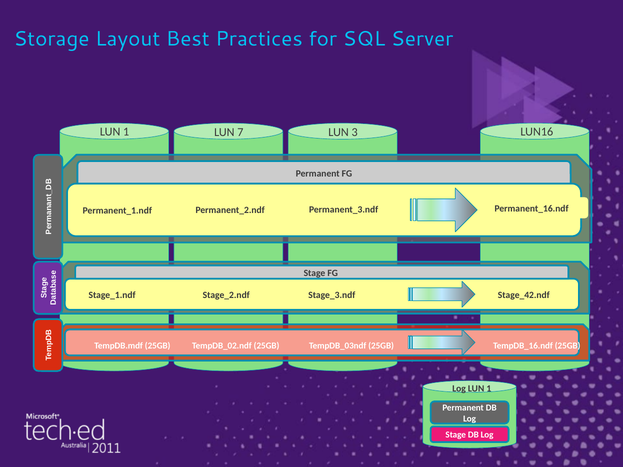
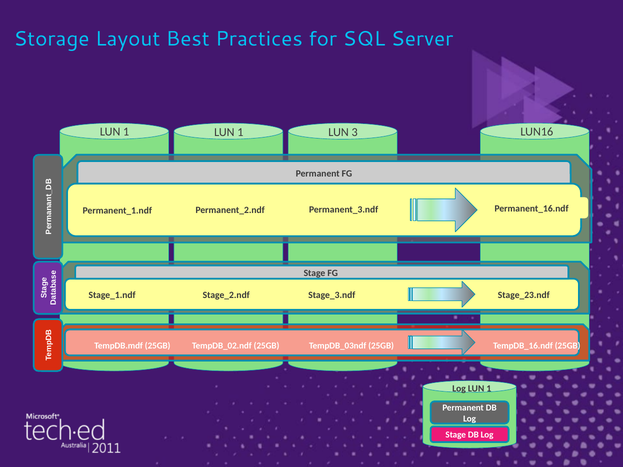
7: 7 -> 1 (240, 132)
Stage_42.ndf: Stage_42.ndf -> Stage_23.ndf (524, 295)
